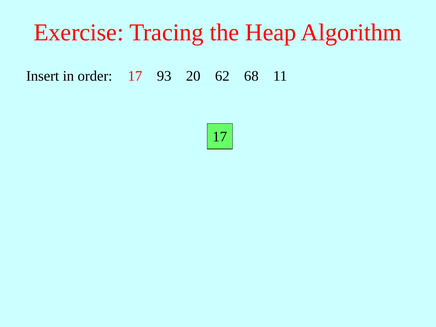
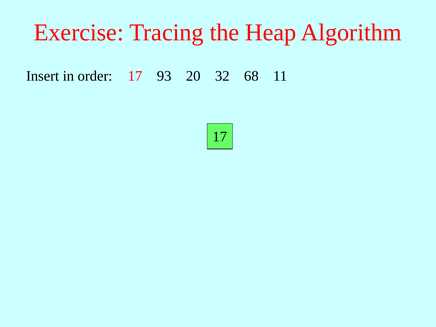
62: 62 -> 32 (222, 76)
